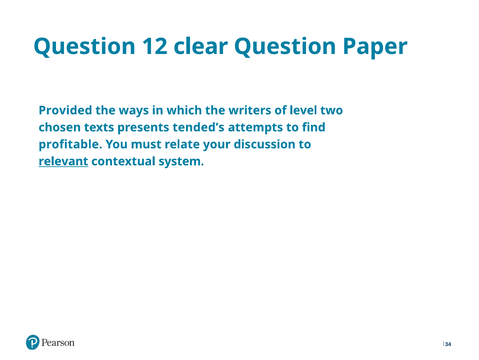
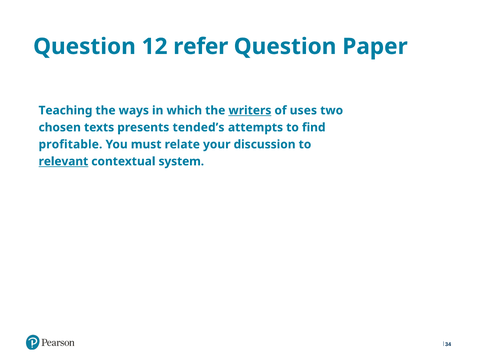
clear: clear -> refer (201, 46)
Provided: Provided -> Teaching (65, 110)
writers underline: none -> present (250, 110)
level: level -> uses (303, 110)
